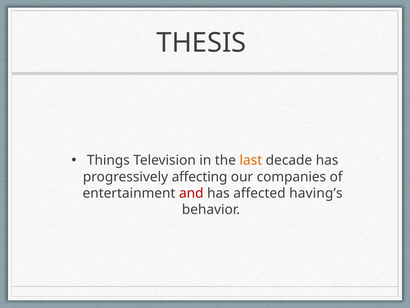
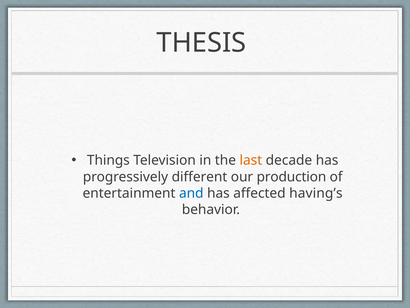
affecting: affecting -> different (199, 177)
companies: companies -> production (291, 177)
and colour: red -> blue (191, 193)
